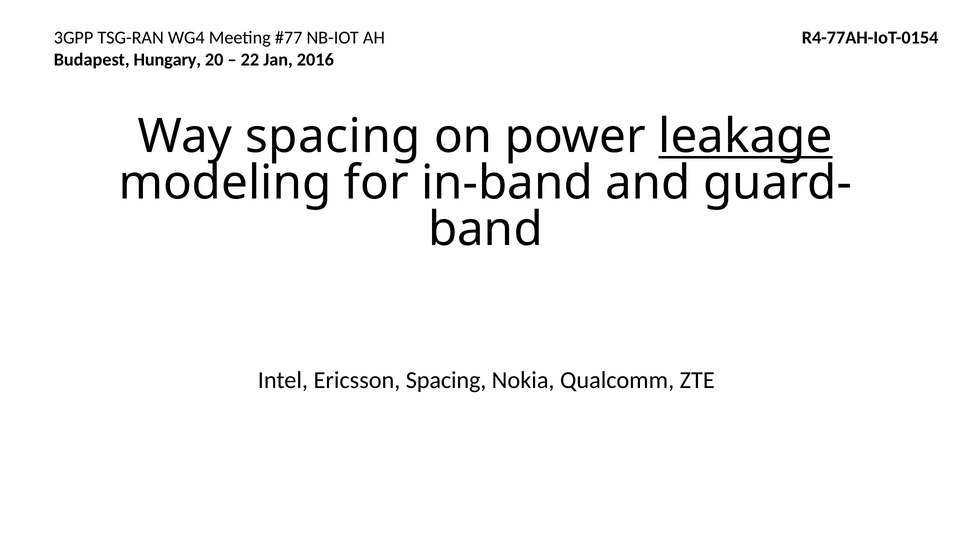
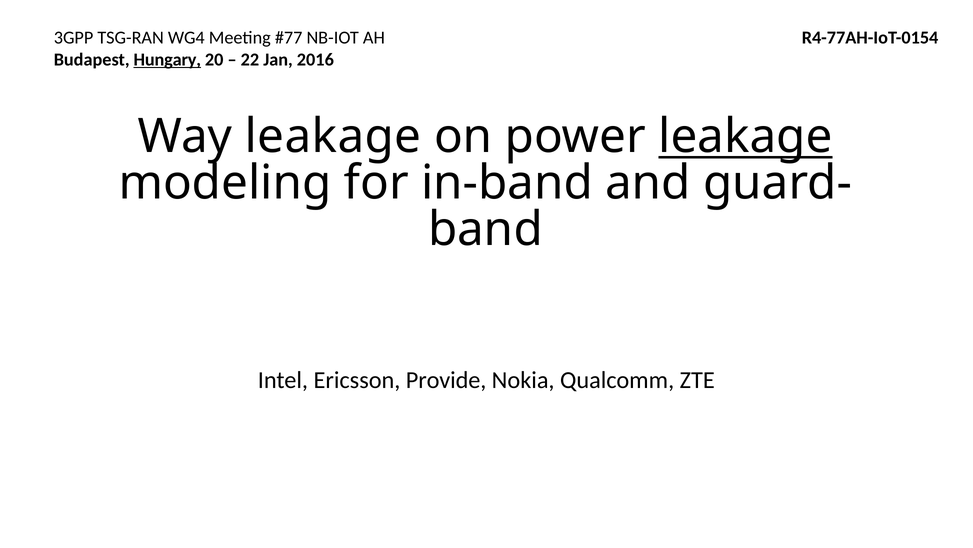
Hungary underline: none -> present (167, 59)
Way spacing: spacing -> leakage (333, 137)
Ericsson Spacing: Spacing -> Provide (446, 380)
